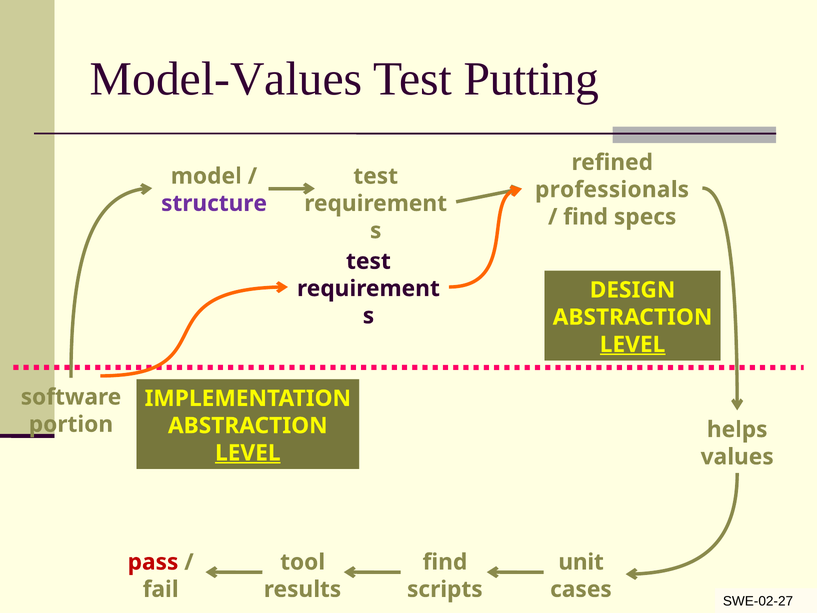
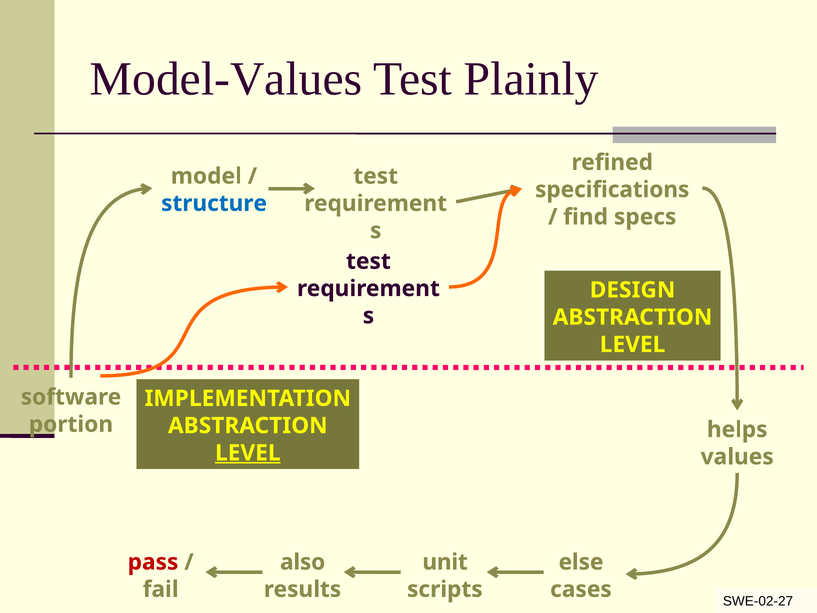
Putting: Putting -> Plainly (531, 79)
professionals: professionals -> specifications (612, 190)
structure colour: purple -> blue (214, 203)
LEVEL underline: present -> none (633, 344)
tool: tool -> also (303, 562)
find: find -> unit (445, 562)
unit: unit -> else (581, 562)
